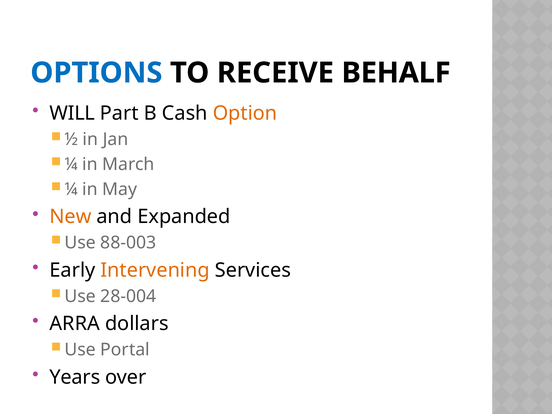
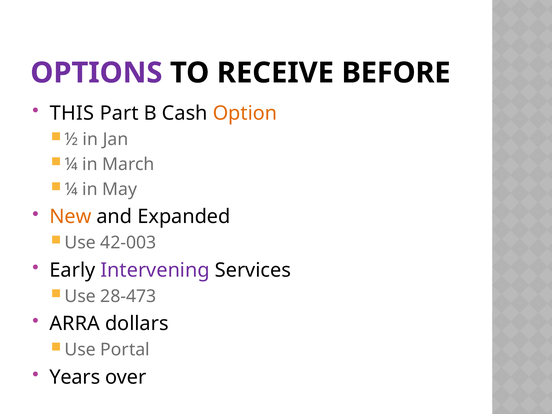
OPTIONS colour: blue -> purple (96, 73)
BEHALF: BEHALF -> BEFORE (396, 73)
WILL: WILL -> THIS (72, 113)
88-003: 88-003 -> 42-003 (128, 243)
Intervening colour: orange -> purple (155, 270)
28-004: 28-004 -> 28-473 (128, 296)
